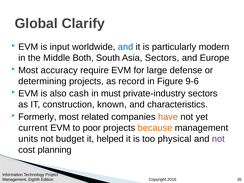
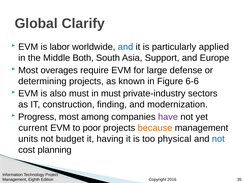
input: input -> labor (60, 47)
modern: modern -> applied (214, 47)
Asia Sectors: Sectors -> Support (162, 58)
accuracy: accuracy -> overages (59, 70)
record: record -> known (132, 81)
9-6: 9-6 -> 6-6 (192, 81)
also cash: cash -> must (79, 94)
known: known -> finding (112, 105)
characteristics: characteristics -> modernization (177, 105)
Formerly: Formerly -> Progress (37, 117)
related: related -> among (95, 117)
have colour: orange -> purple (168, 117)
helped: helped -> having (110, 139)
not colour: purple -> blue (218, 139)
